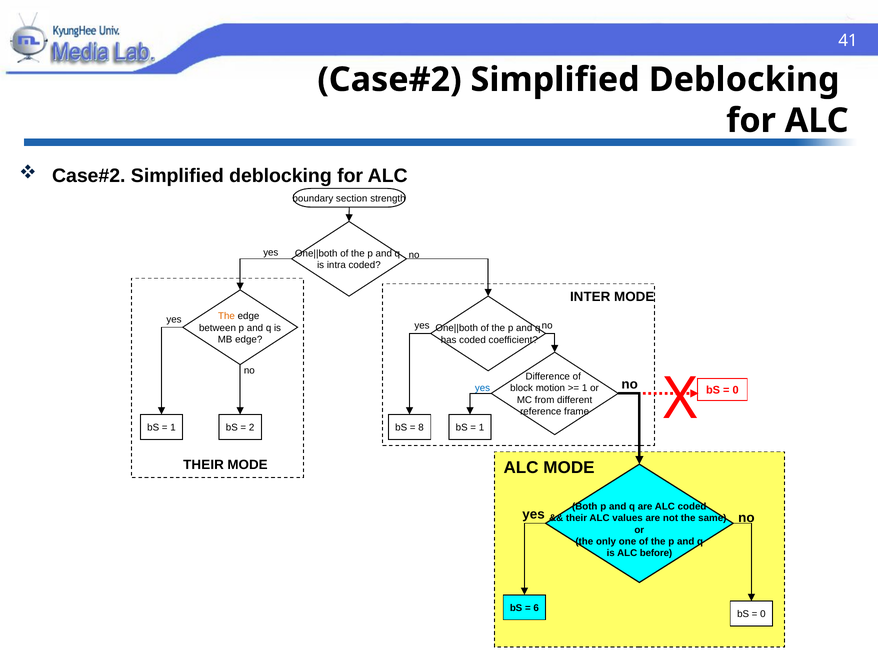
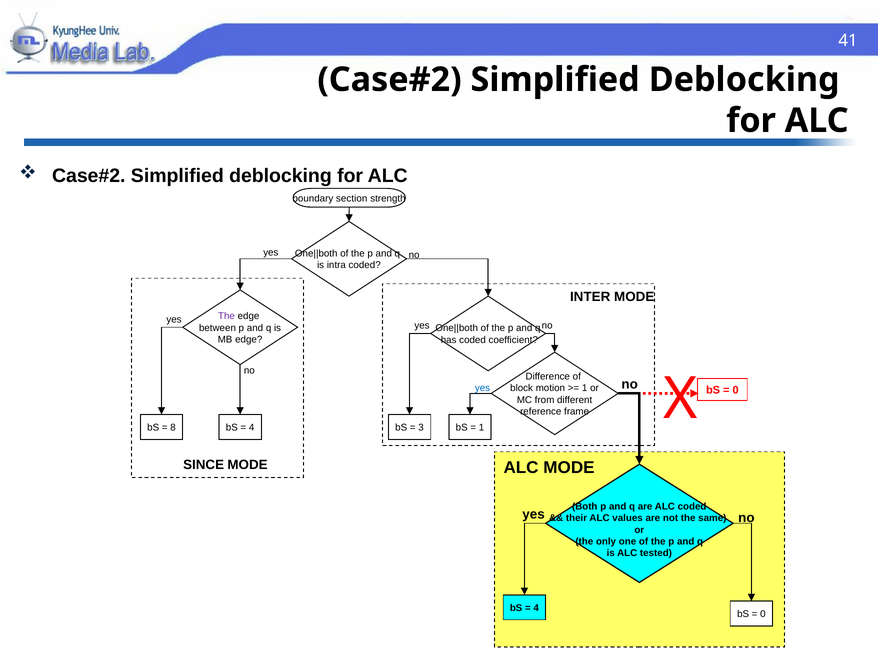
The colour: orange -> purple (227, 316)
1: 1 -> 8 (173, 428)
2: 2 -> 4 (252, 428)
8: 8 -> 3 (421, 428)
THEIR: THEIR -> SINCE (204, 465)
before: before -> tested (656, 554)
6: 6 -> 4 (536, 608)
